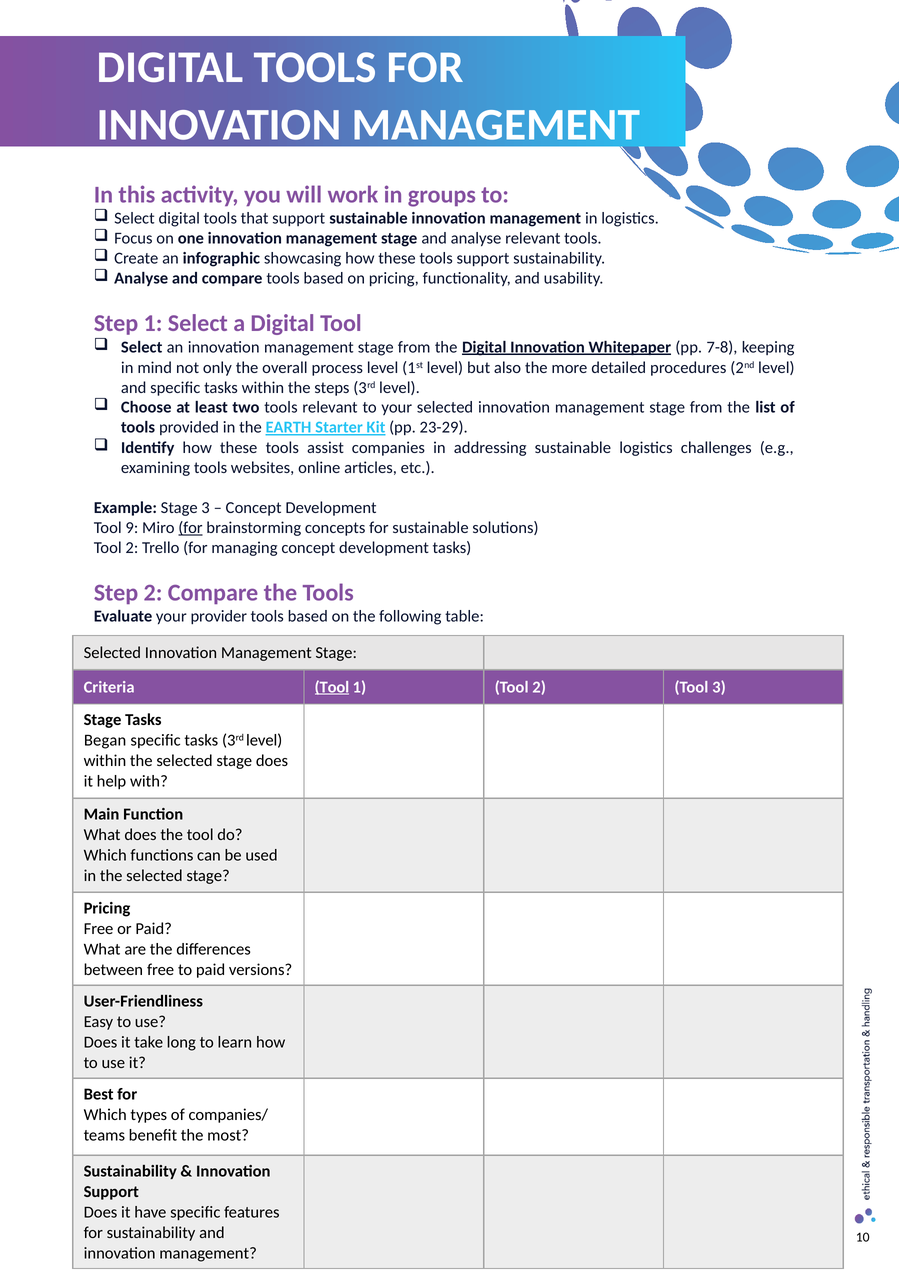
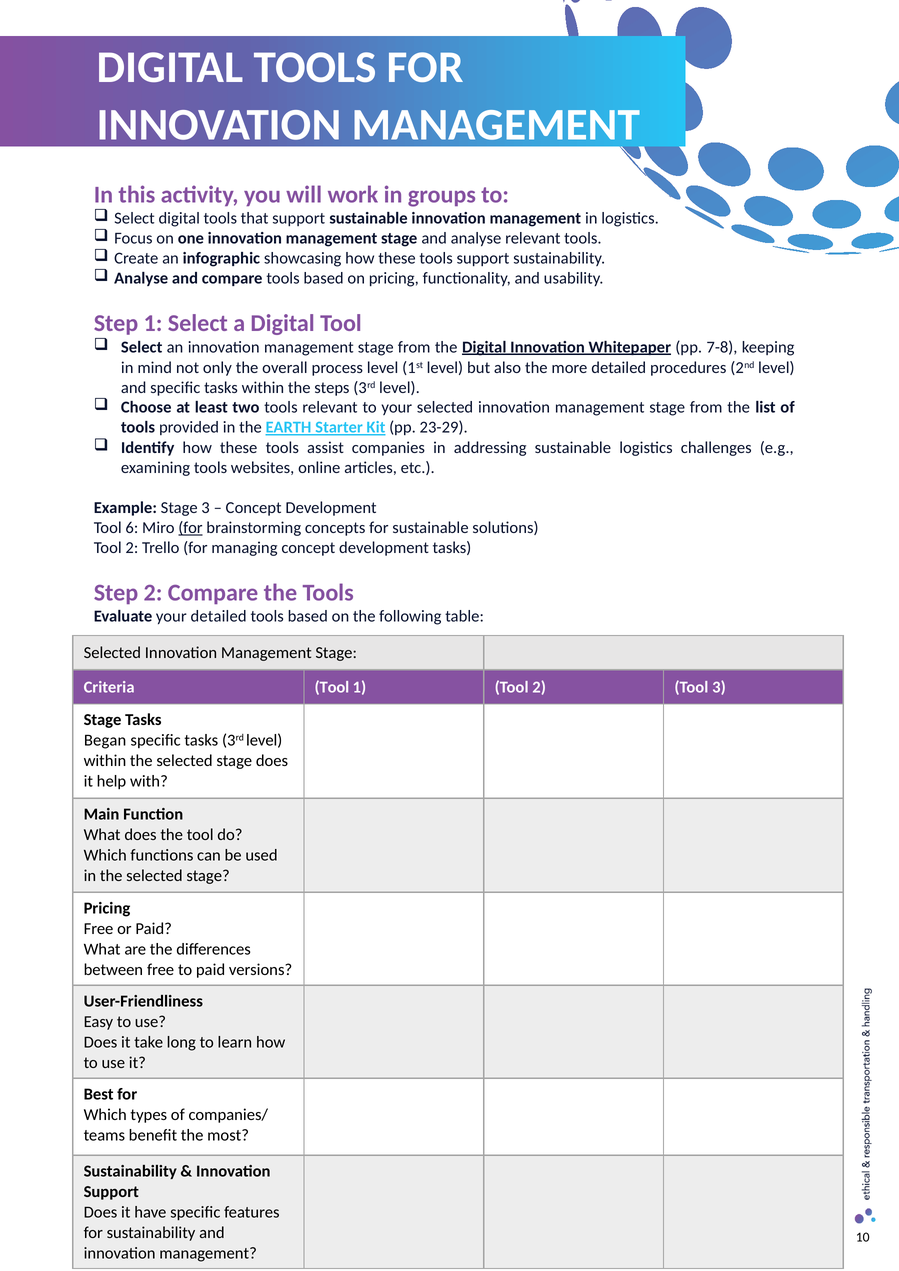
9: 9 -> 6 (132, 528)
your provider: provider -> detailed (219, 617)
Tool underline: present -> none (332, 687)
